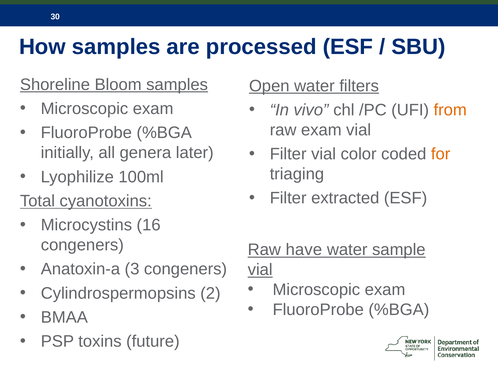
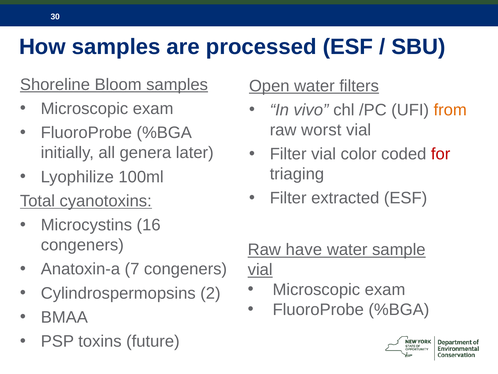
raw exam: exam -> worst (321, 130)
for colour: orange -> red (441, 154)
3: 3 -> 7 (132, 269)
